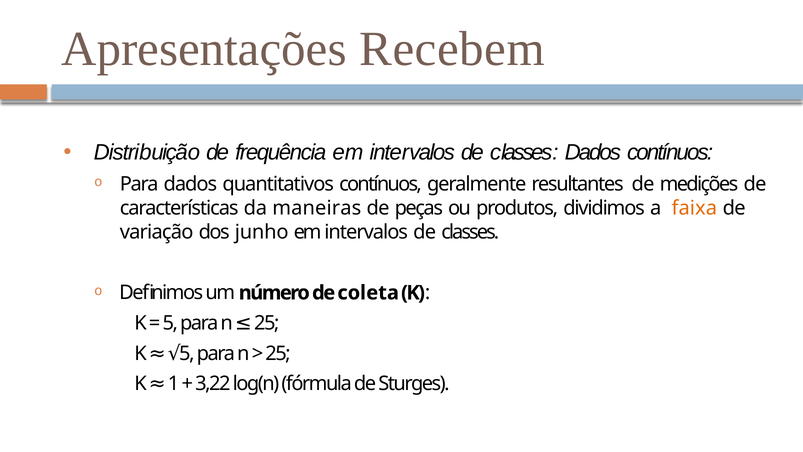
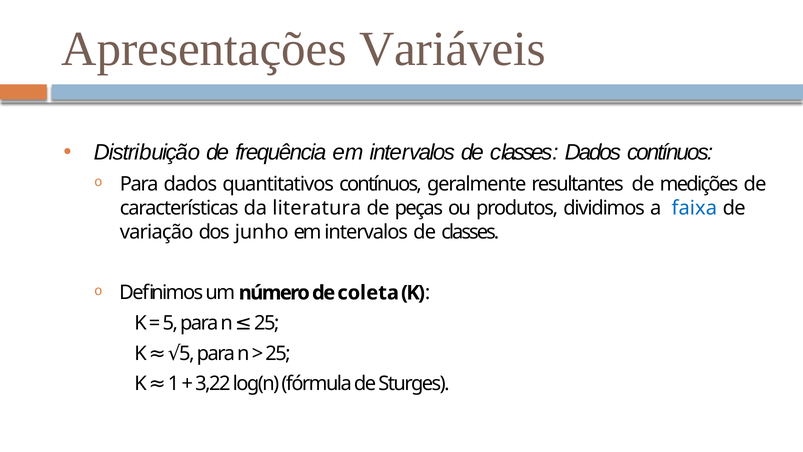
Recebem: Recebem -> Variáveis (452, 49)
maneiras: maneiras -> literatura (317, 208)
faixa colour: orange -> blue (694, 208)
